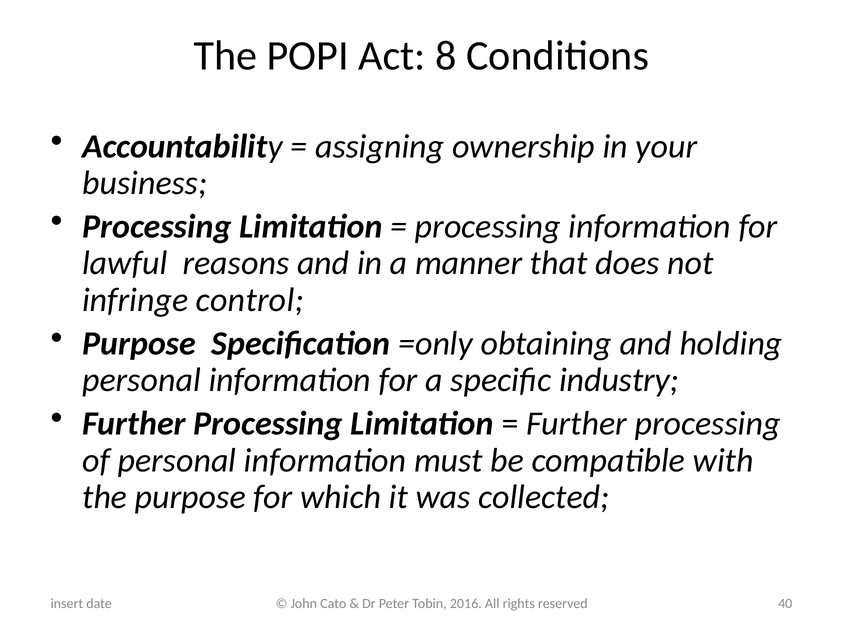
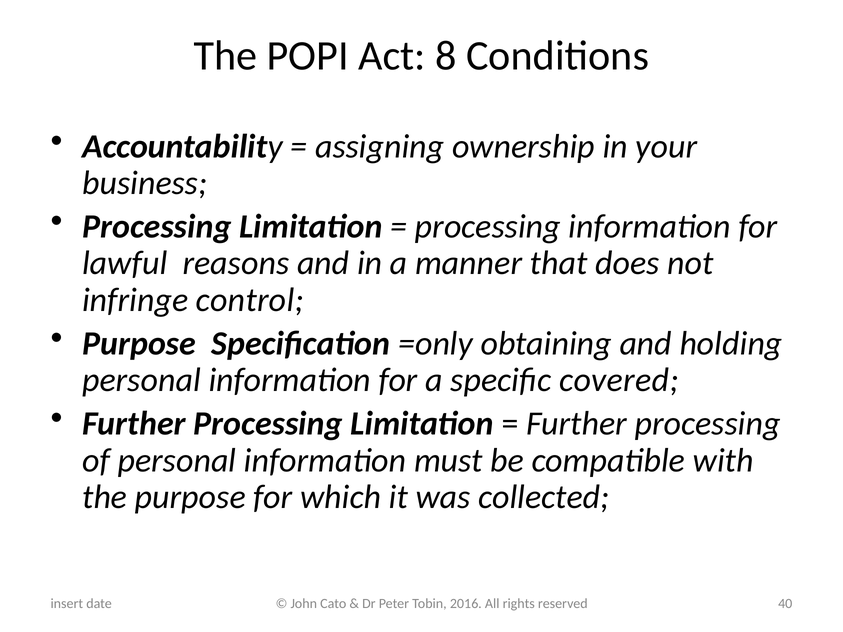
industry: industry -> covered (619, 380)
